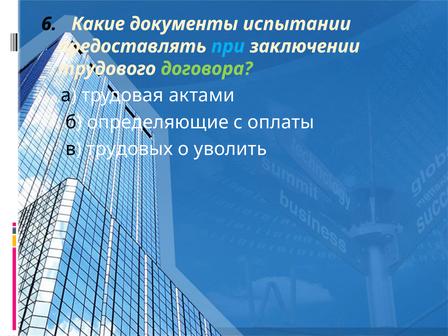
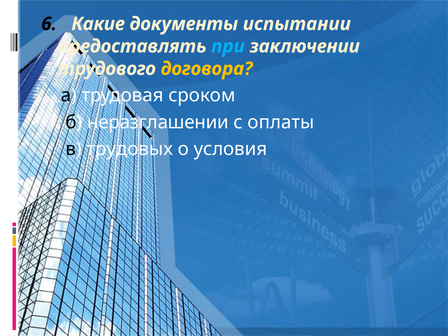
договора colour: light green -> yellow (207, 69)
актами: актами -> сроком (202, 96)
определяющие: определяющие -> неразглашении (158, 122)
уволить: уволить -> условия (230, 149)
